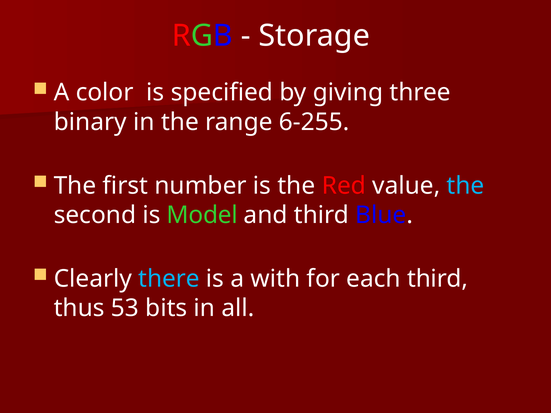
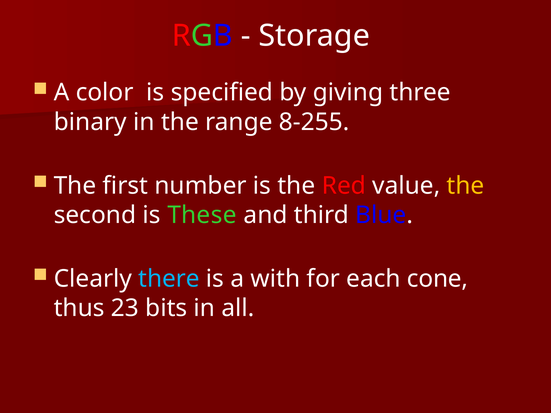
6-255: 6-255 -> 8-255 (314, 122)
the colour: light blue -> yellow (466, 186)
Model: Model -> These (202, 215)
each third: third -> cone (438, 279)
53: 53 -> 23 (125, 308)
